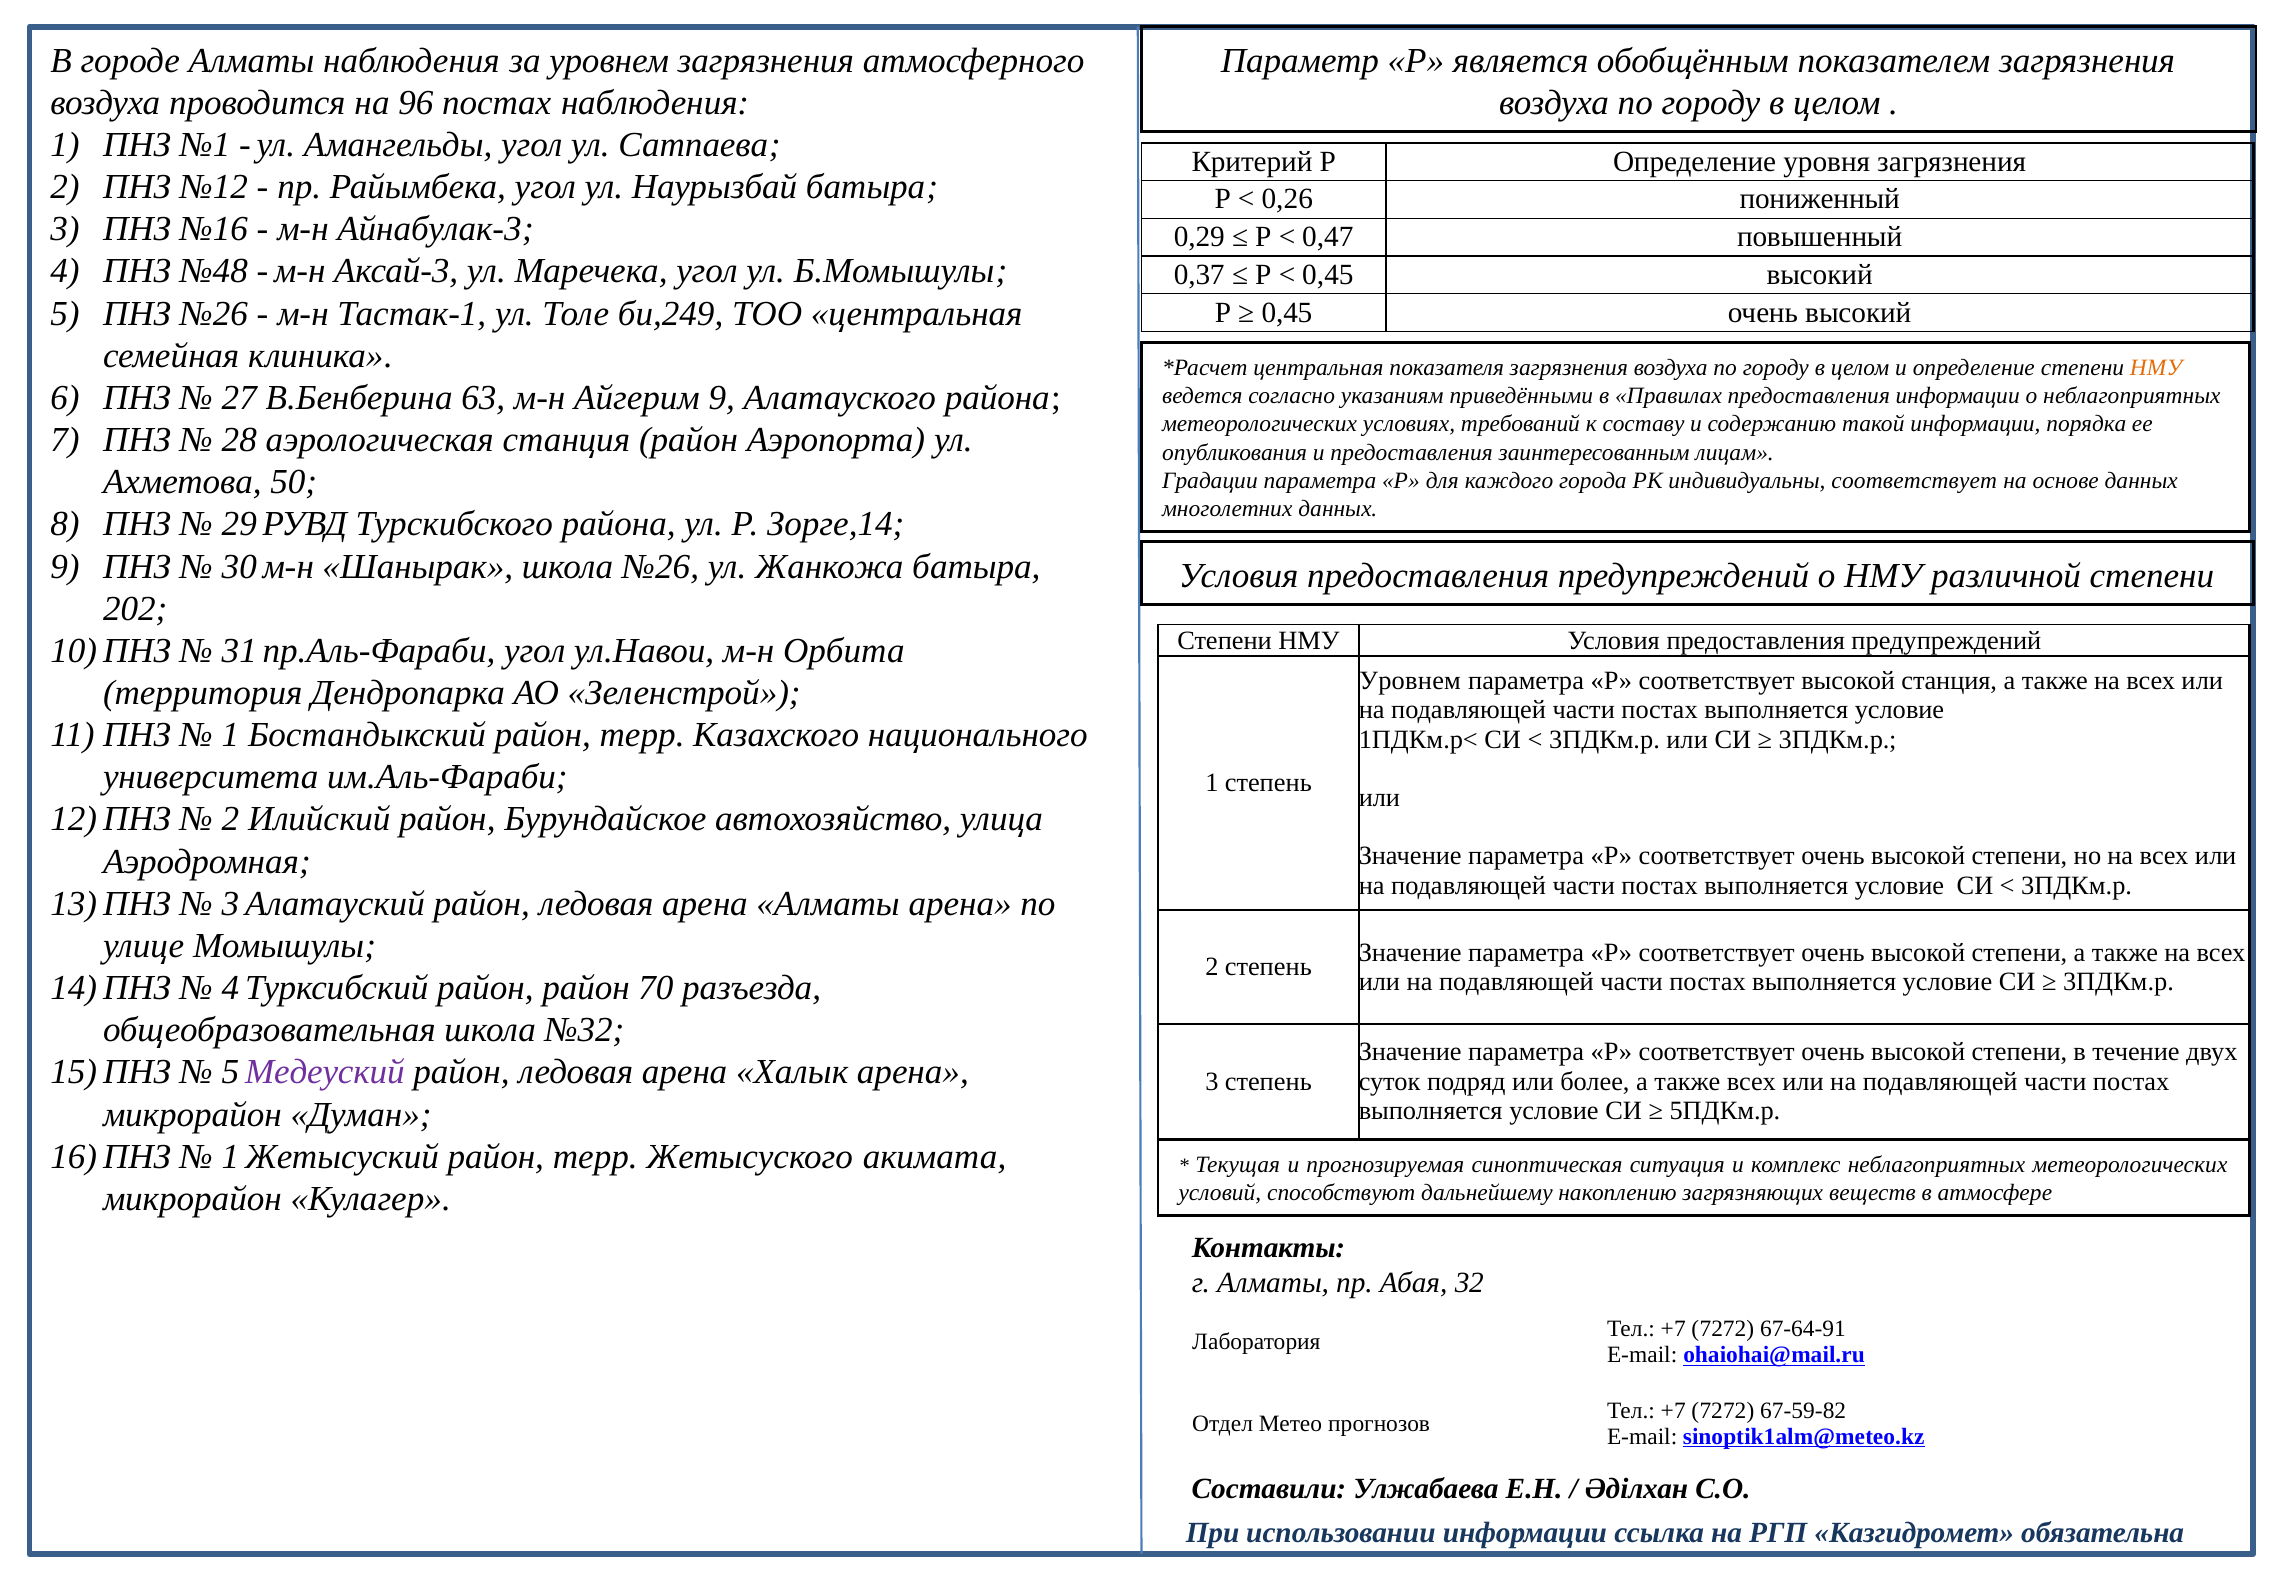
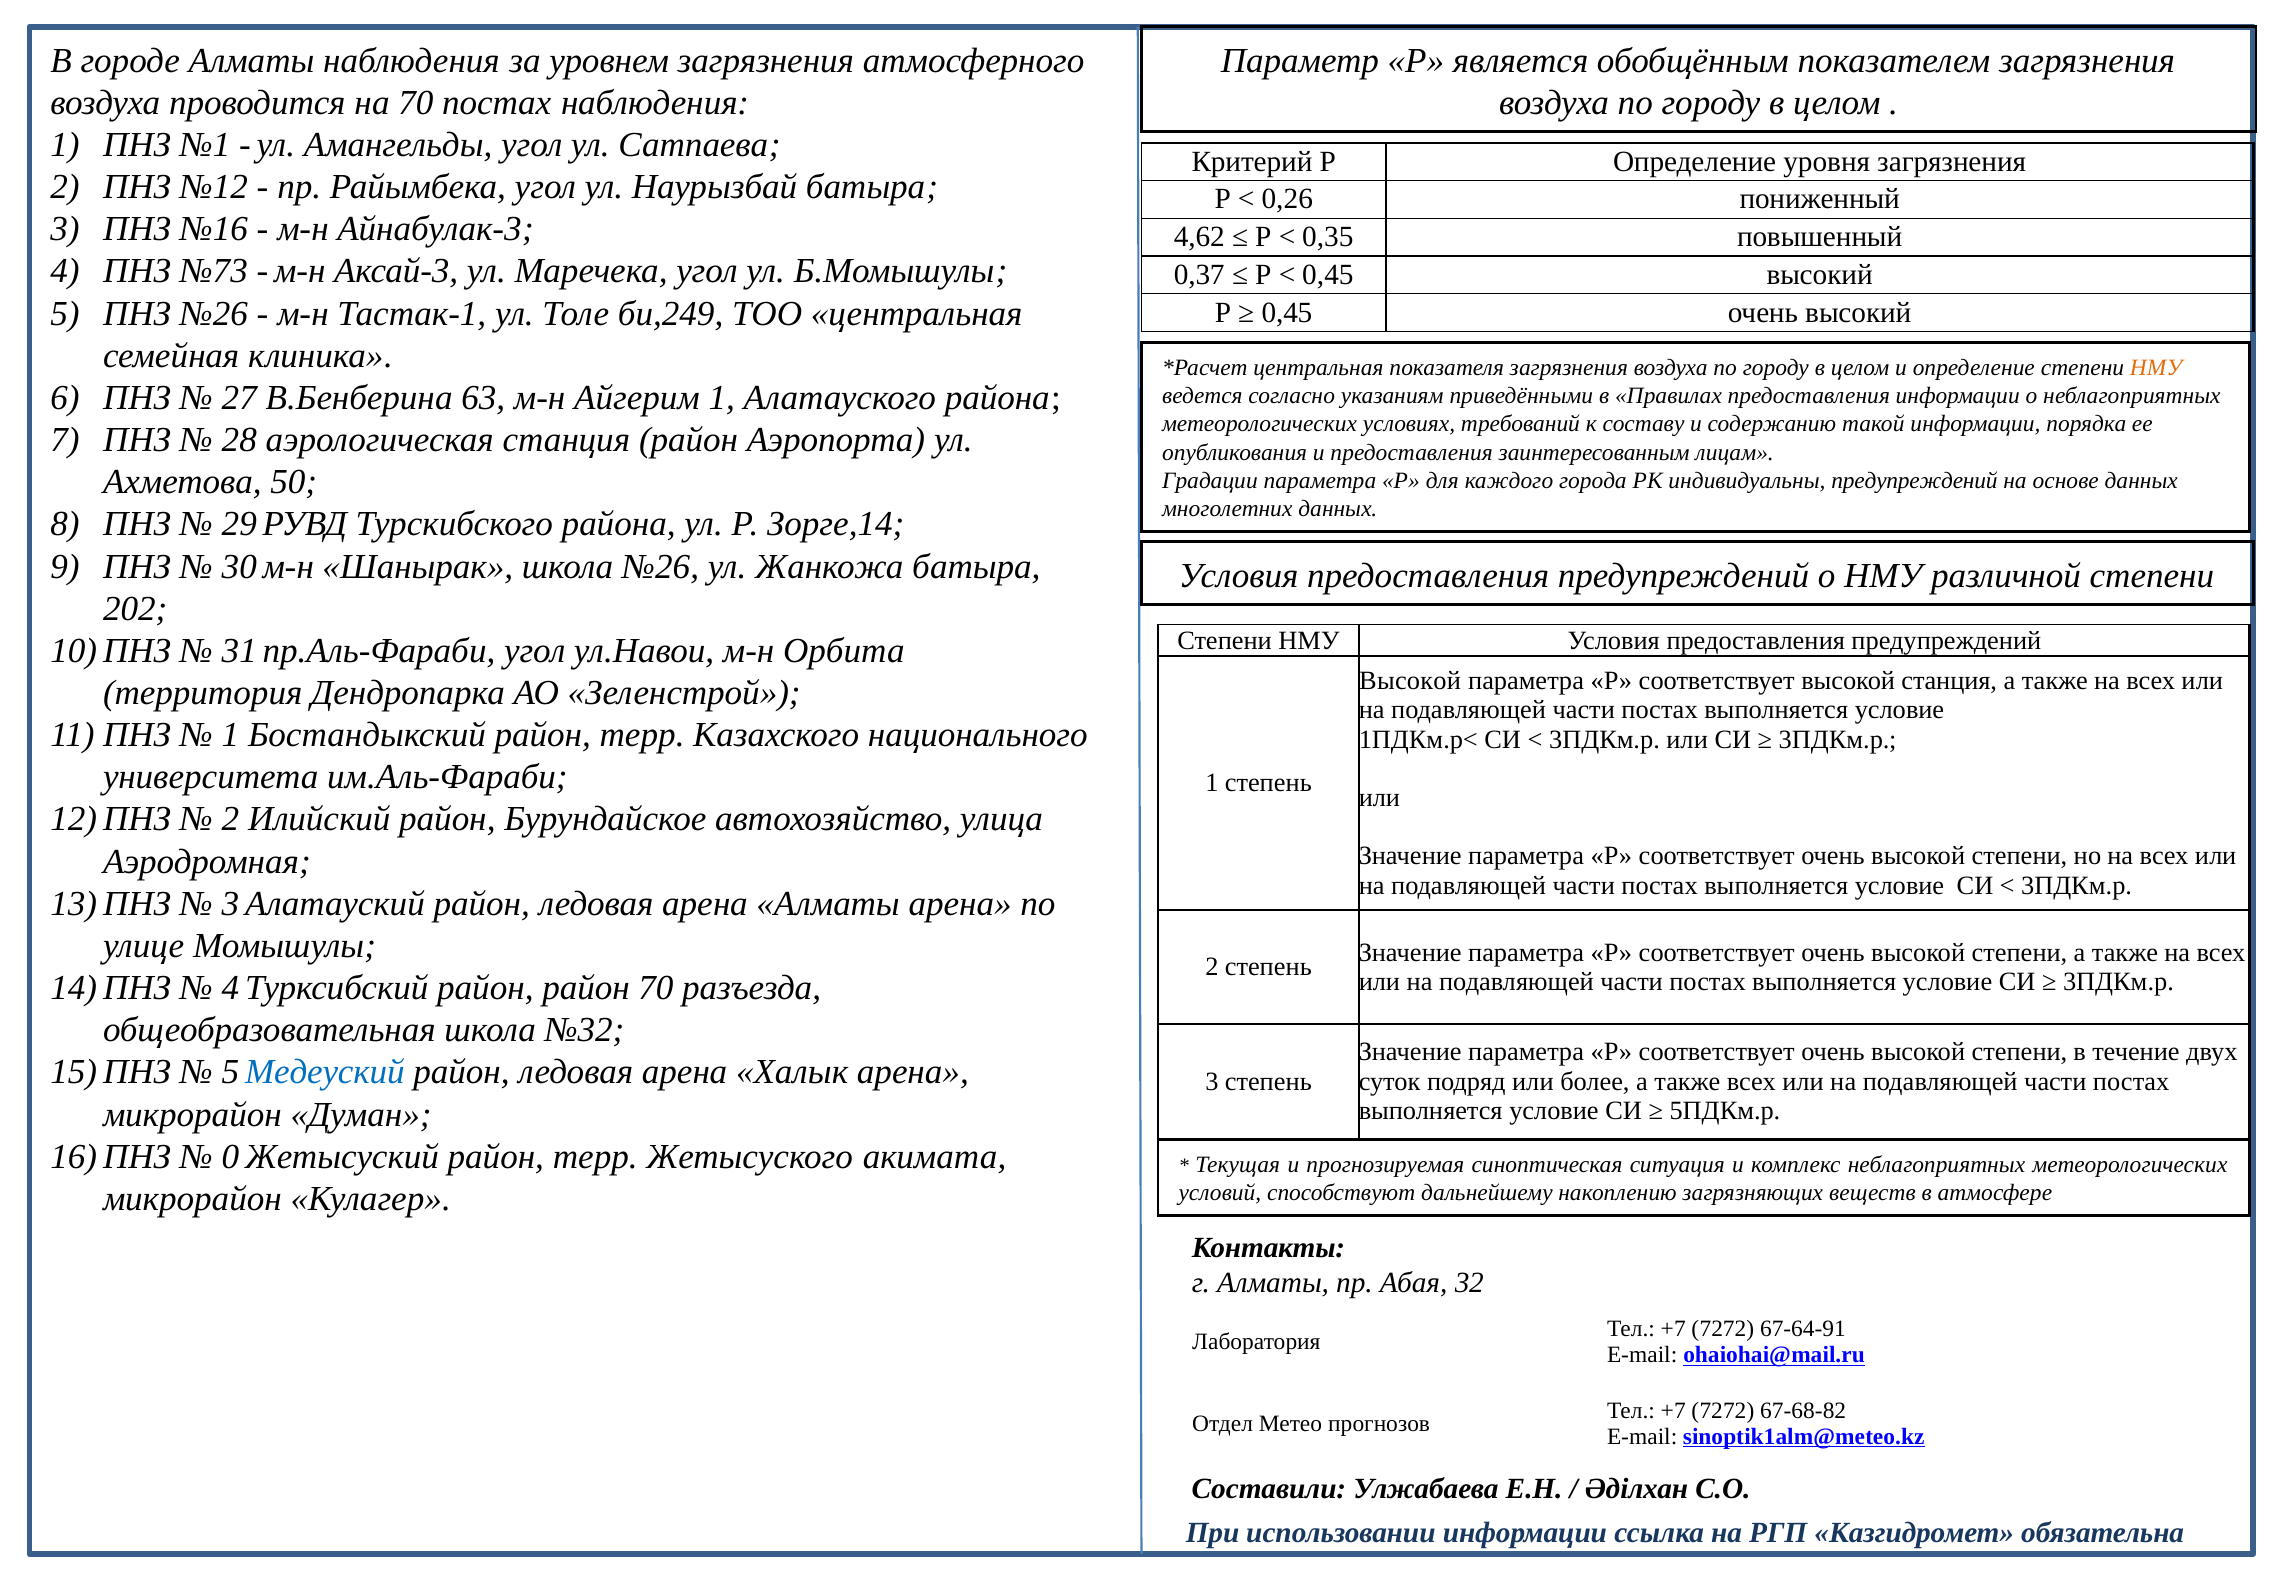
на 96: 96 -> 70 (416, 103)
0,29: 0,29 -> 4,62 (1199, 237)
0,47: 0,47 -> 0,35 (1328, 237)
№48: №48 -> №73 (214, 271)
Айгерим 9: 9 -> 1 (722, 398)
индивидуальны соответствует: соответствует -> предупреждений (1915, 480)
Уровнем: Уровнем -> Высокой (1410, 681)
Медеуский colour: purple -> blue (325, 1072)
1: 1 -> 0 (231, 1156)
67-59-82: 67-59-82 -> 67-68-82 (1803, 1410)
